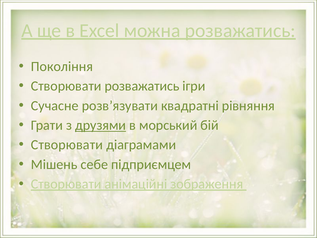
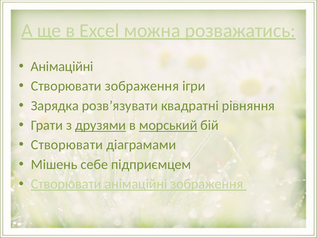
Покоління: Покоління -> Анімаційні (62, 66)
Створювати розважатись: розважатись -> зображення (142, 86)
Сучасне: Сучасне -> Зарядка (55, 106)
морський underline: none -> present (168, 125)
